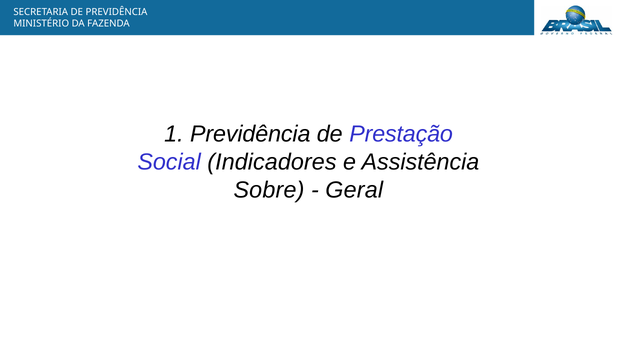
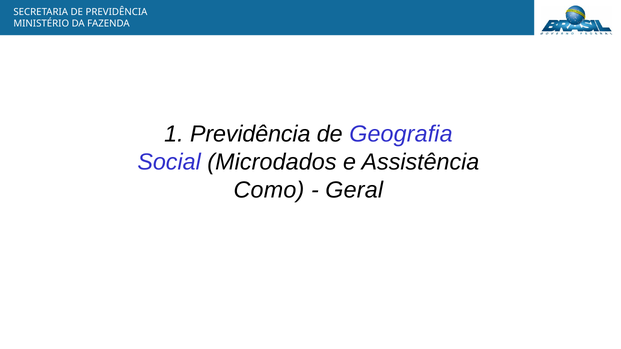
Prestação: Prestação -> Geografia (401, 134)
Indicadores: Indicadores -> Microdados (272, 162)
Sobre: Sobre -> Como (269, 190)
